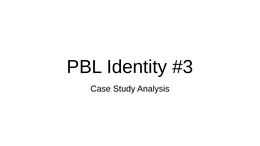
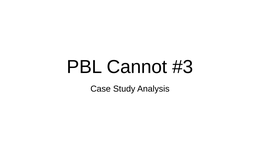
Identity: Identity -> Cannot (137, 67)
